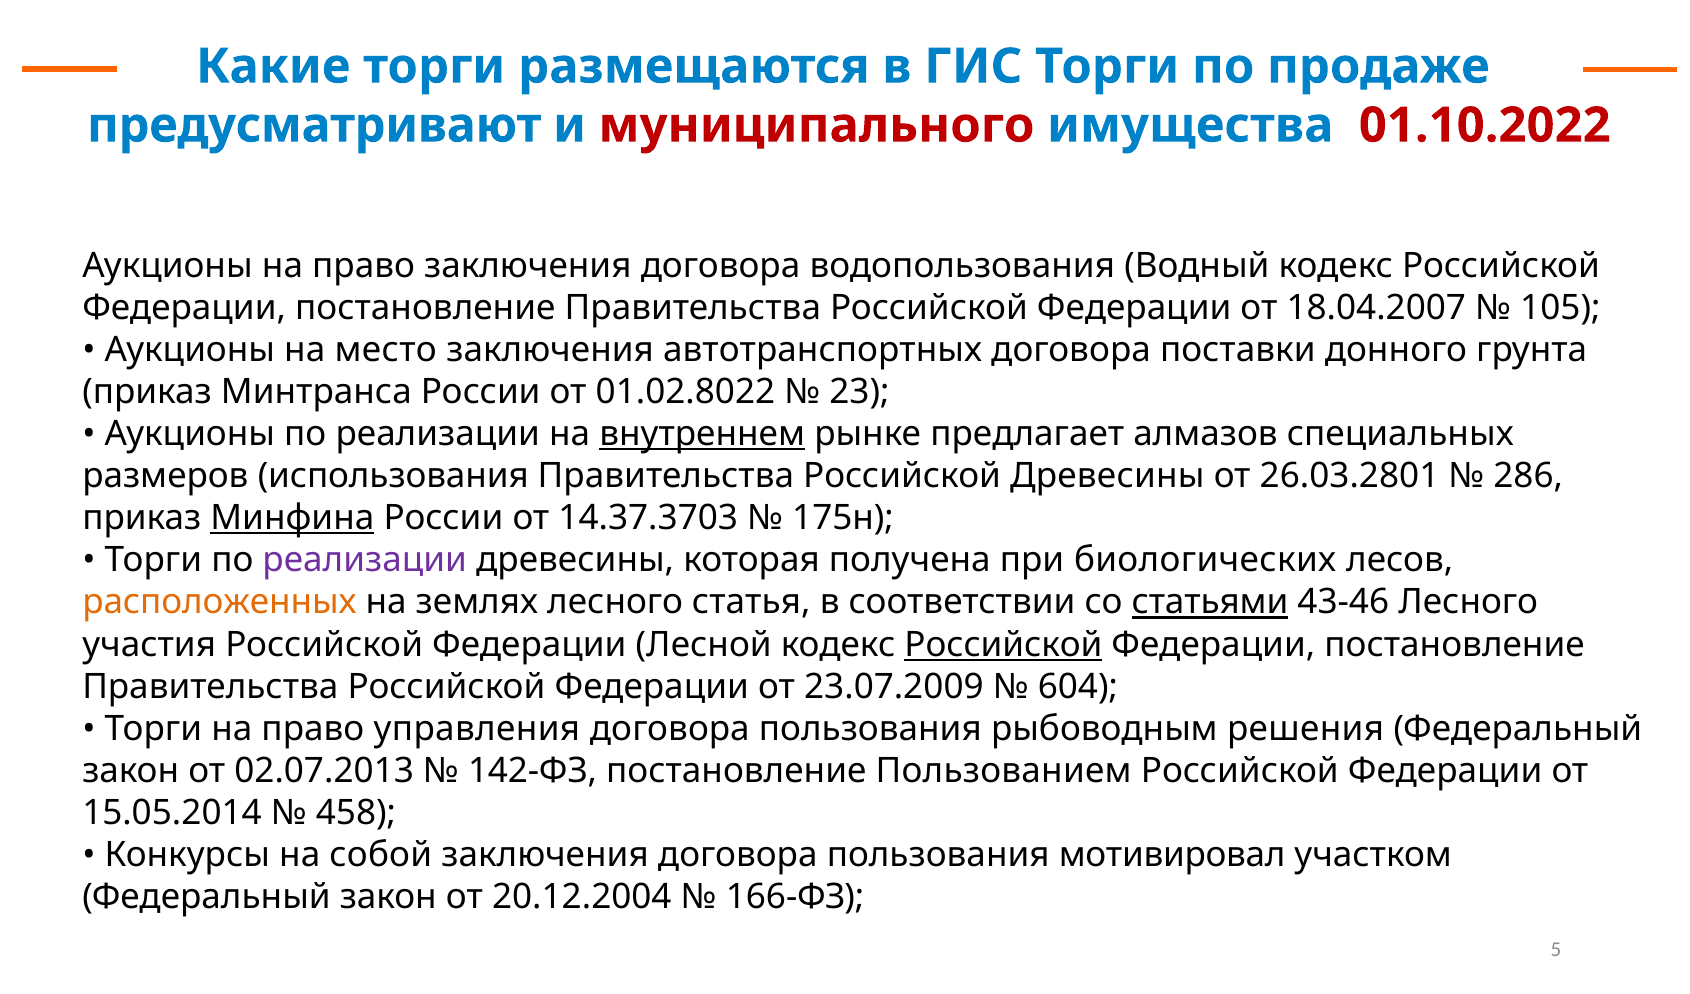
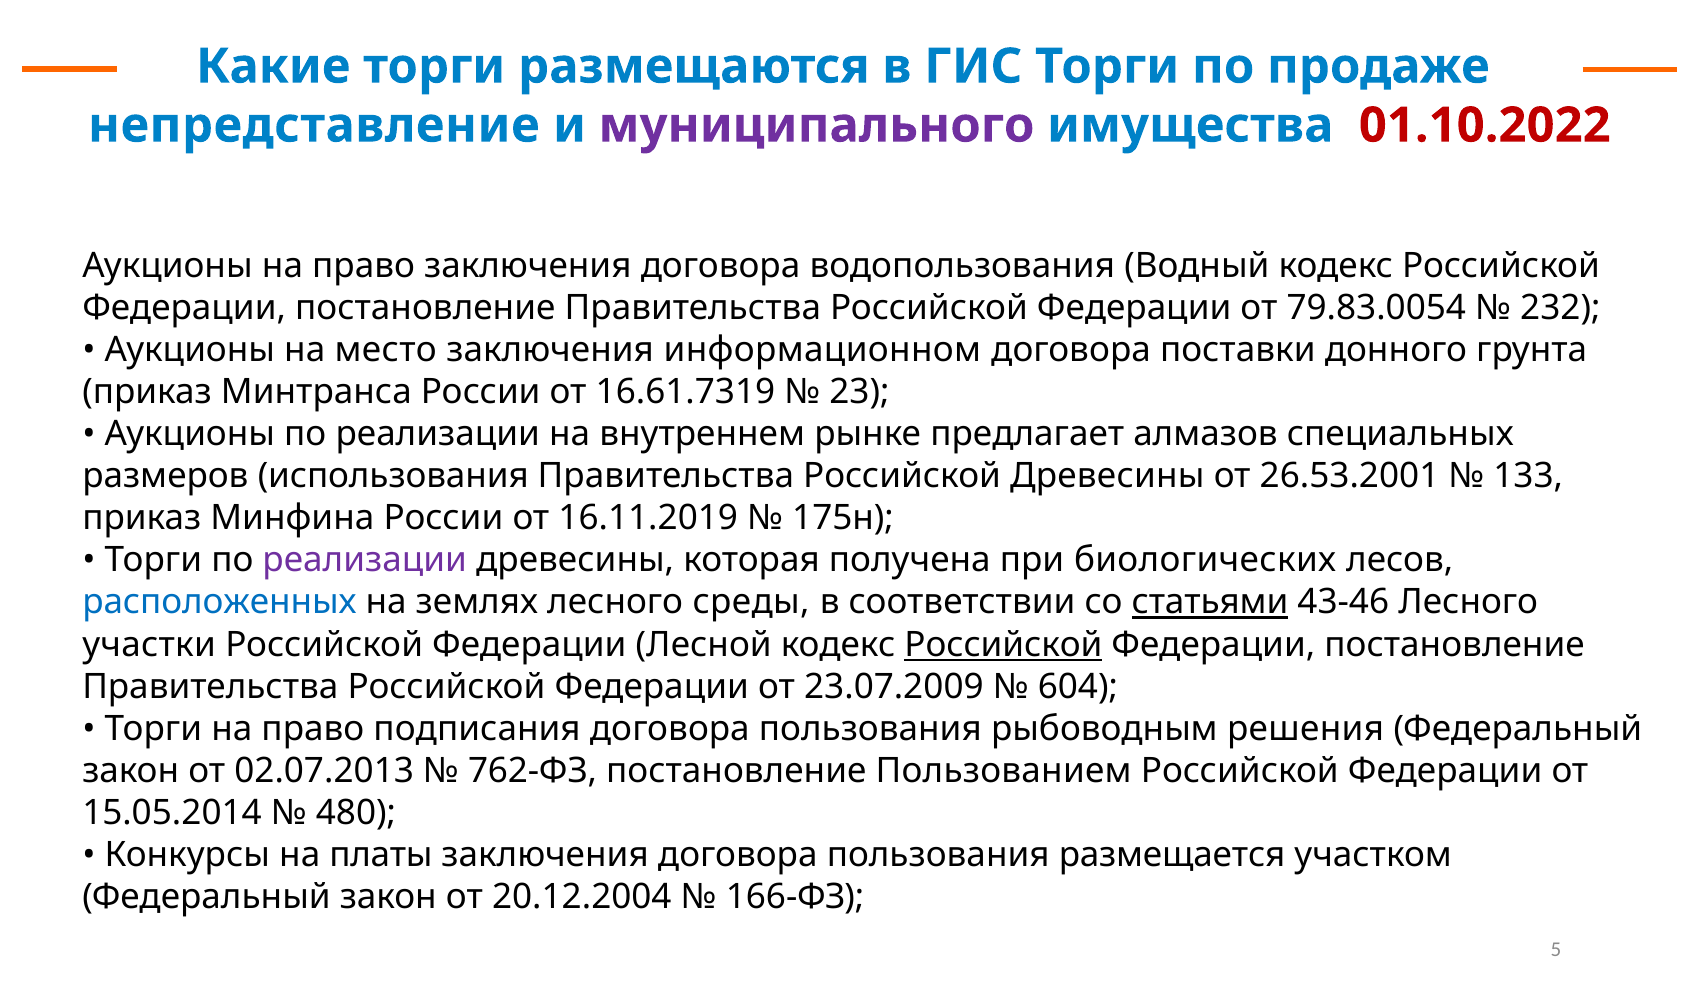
предусматривают: предусматривают -> непредставление (314, 125)
муниципального colour: red -> purple (816, 125)
18.04.2007: 18.04.2007 -> 79.83.0054 (1376, 308)
105: 105 -> 232 (1560, 308)
автотранспортных: автотранспортных -> информационном (822, 350)
01.02.8022: 01.02.8022 -> 16.61.7319 (685, 392)
внутреннем underline: present -> none (702, 434)
26.03.2801: 26.03.2801 -> 26.53.2001 (1349, 476)
286: 286 -> 133 (1528, 476)
Минфина underline: present -> none (292, 518)
14.37.3703: 14.37.3703 -> 16.11.2019 (648, 518)
расположенных colour: orange -> blue (219, 602)
статья: статья -> среды (751, 602)
участия: участия -> участки (149, 645)
управления: управления -> подписания (477, 729)
142-ФЗ: 142-ФЗ -> 762-ФЗ (533, 771)
458: 458 -> 480 (356, 813)
собой: собой -> платы (381, 855)
мотивировал: мотивировал -> размещается (1172, 855)
